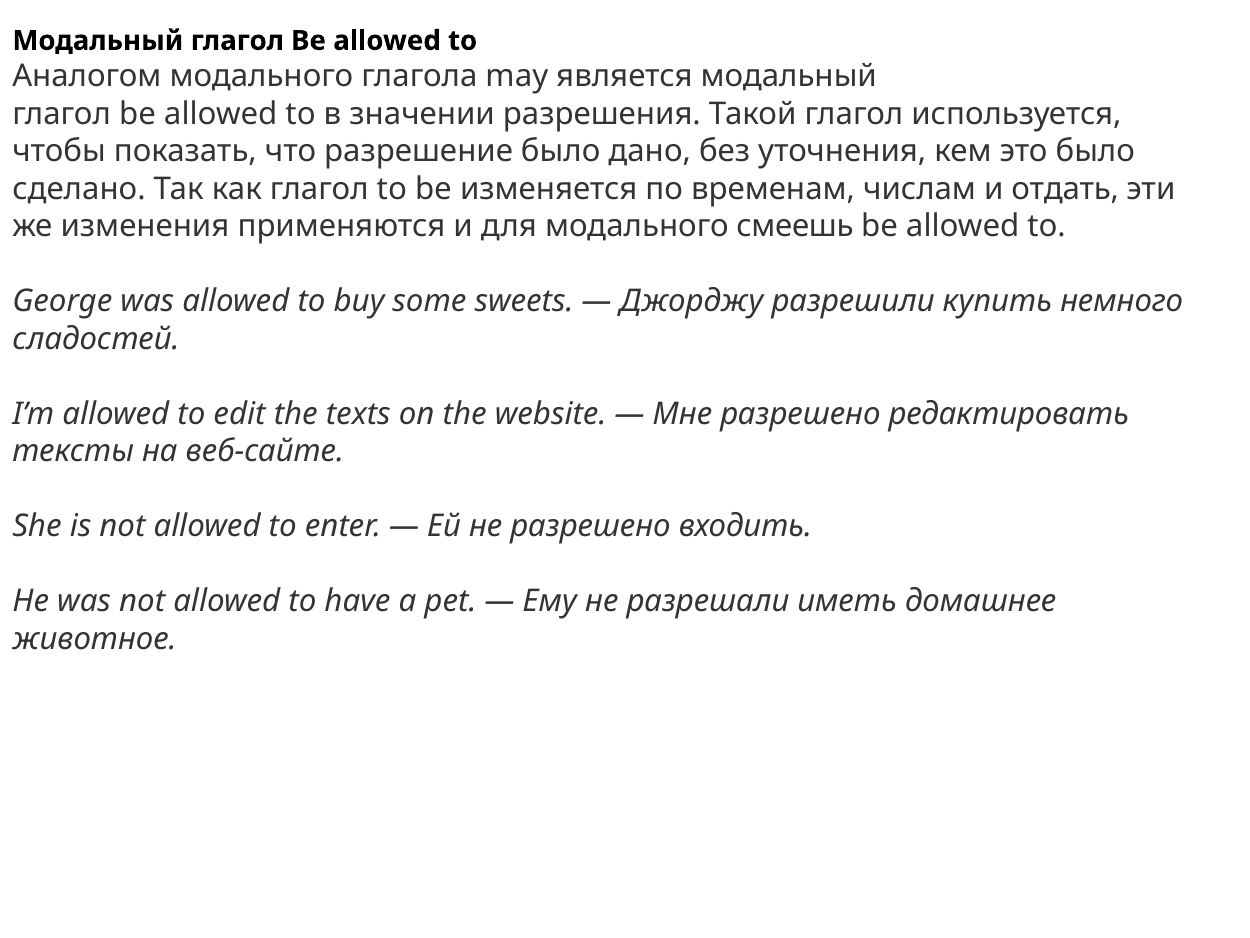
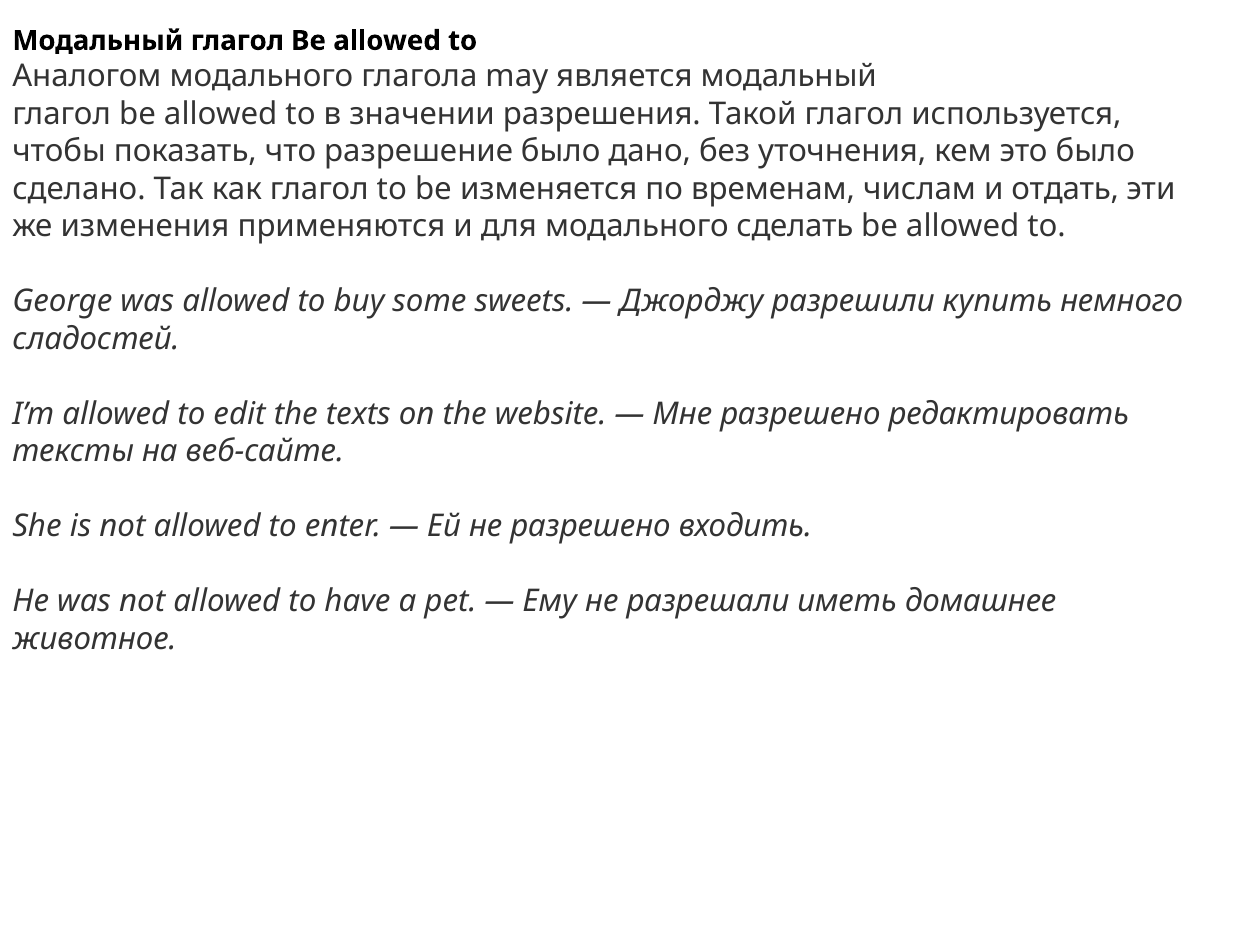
смеешь: смеешь -> сделать (795, 226)
